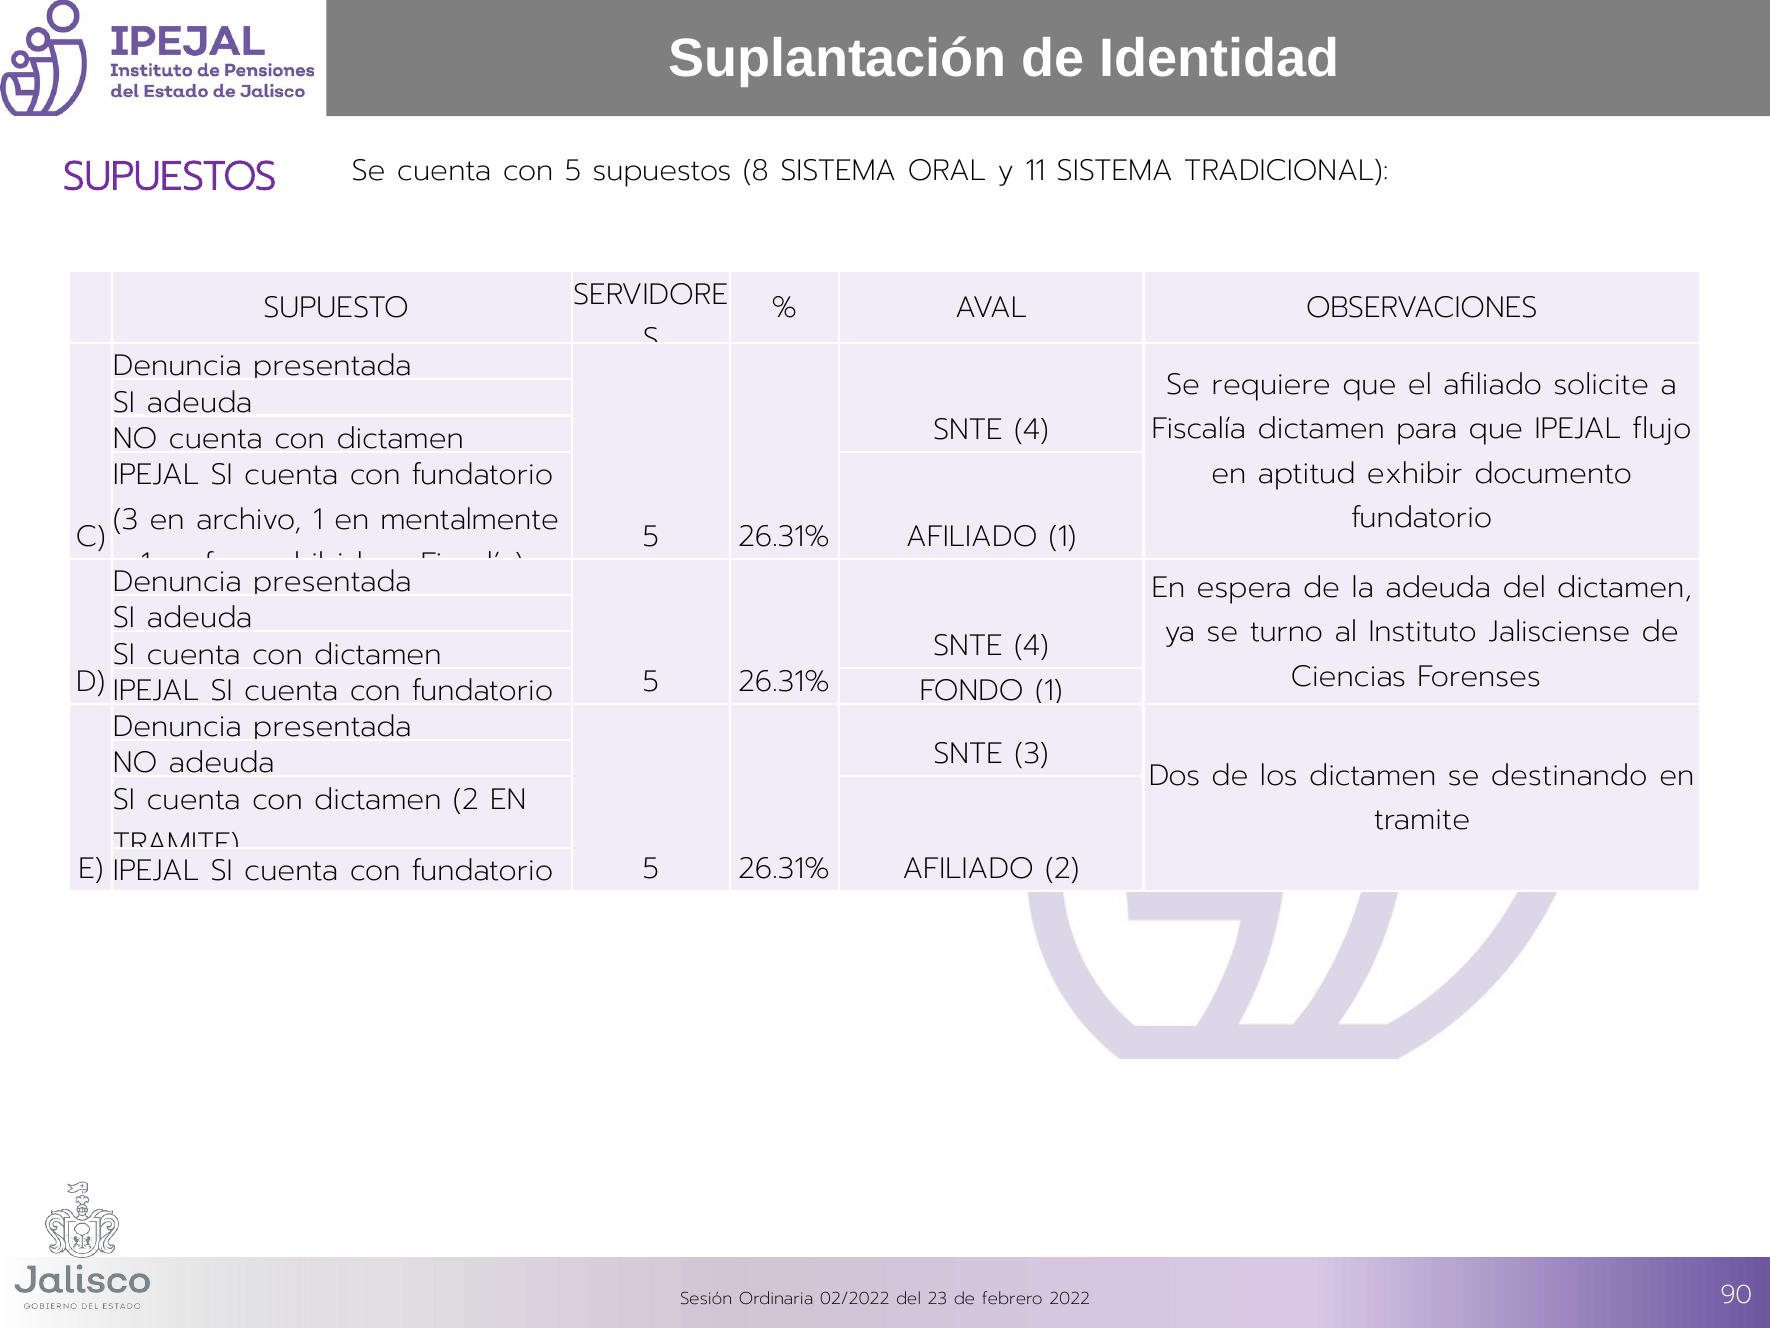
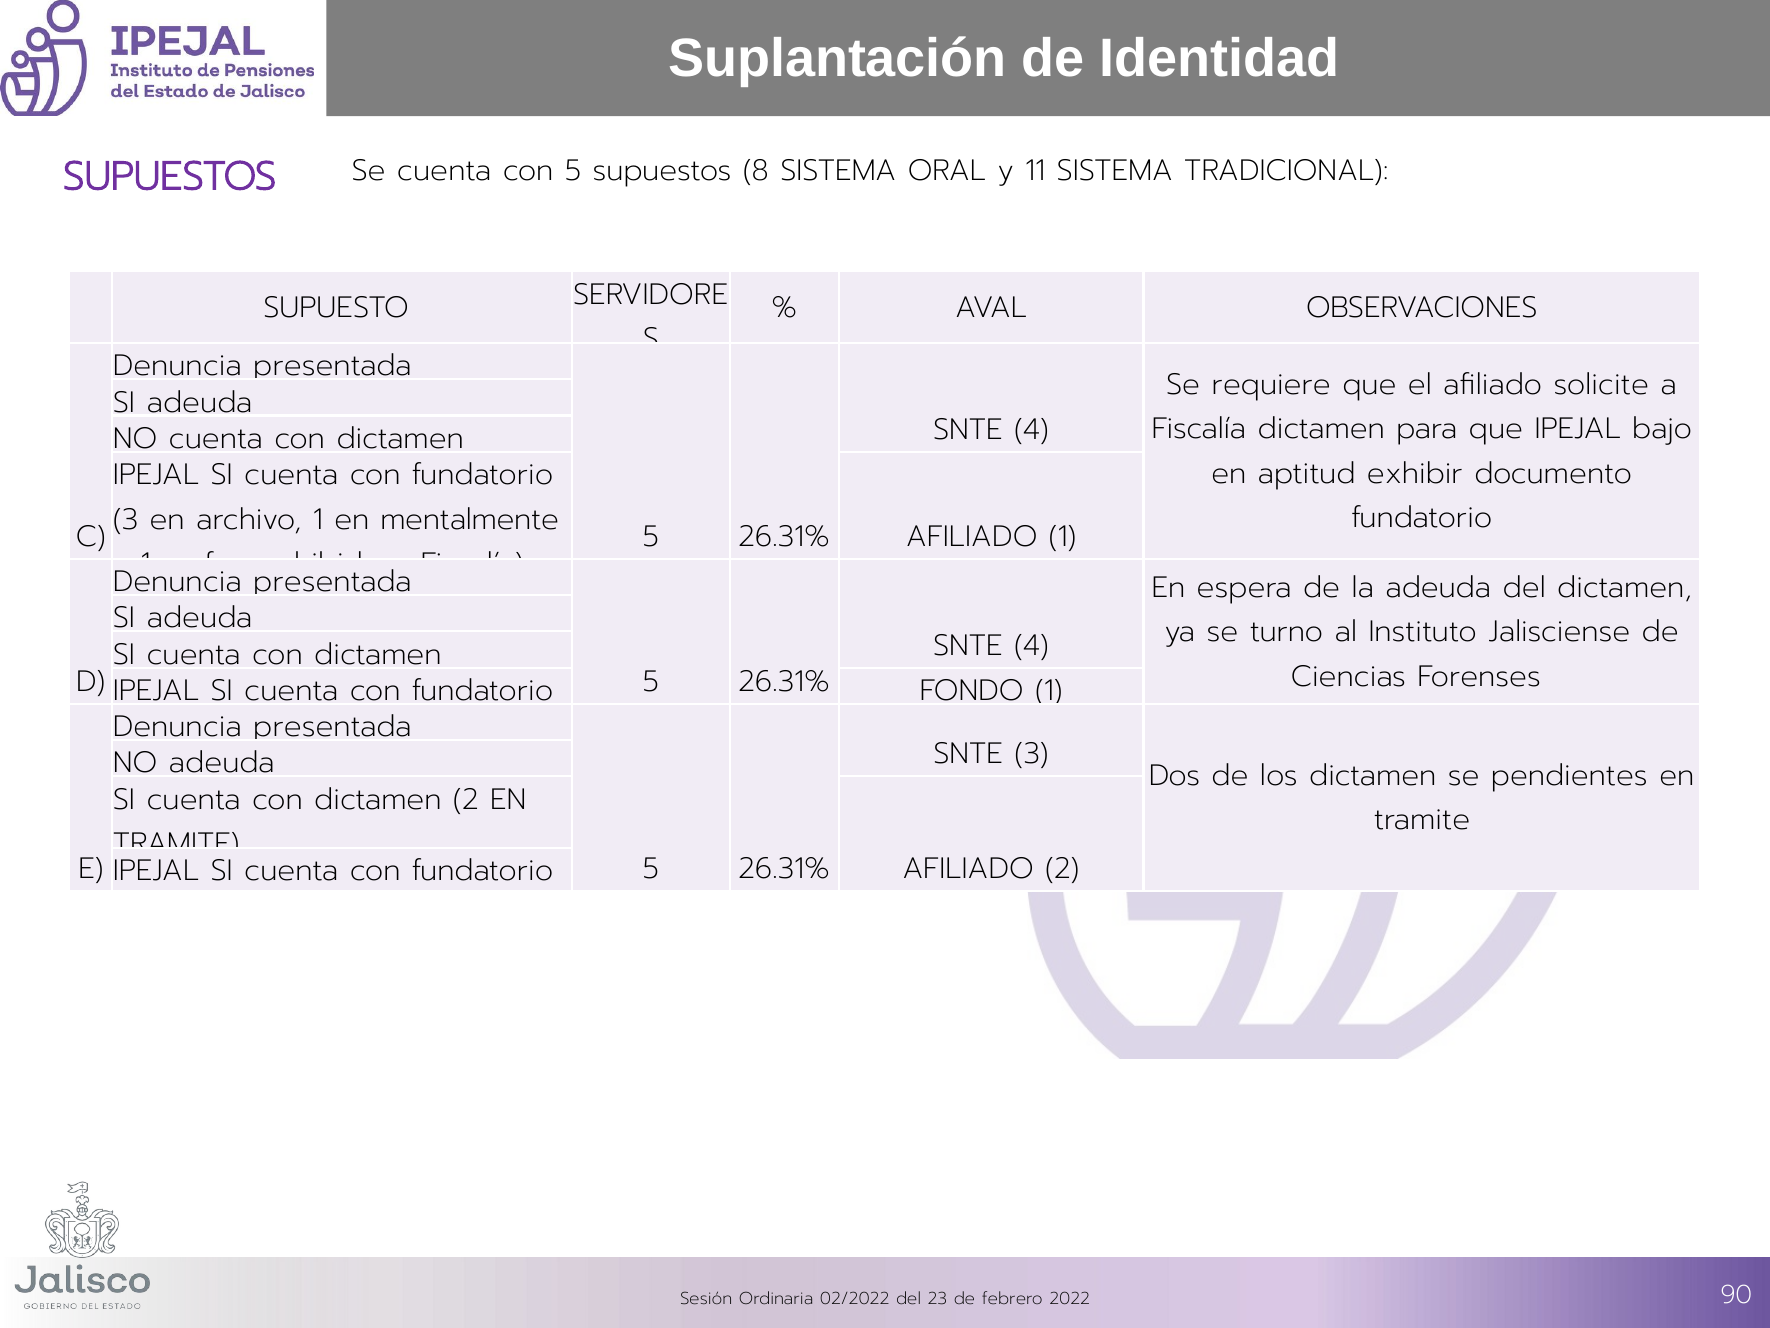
flujo: flujo -> bajo (1662, 429)
destinando: destinando -> pendientes (1569, 775)
